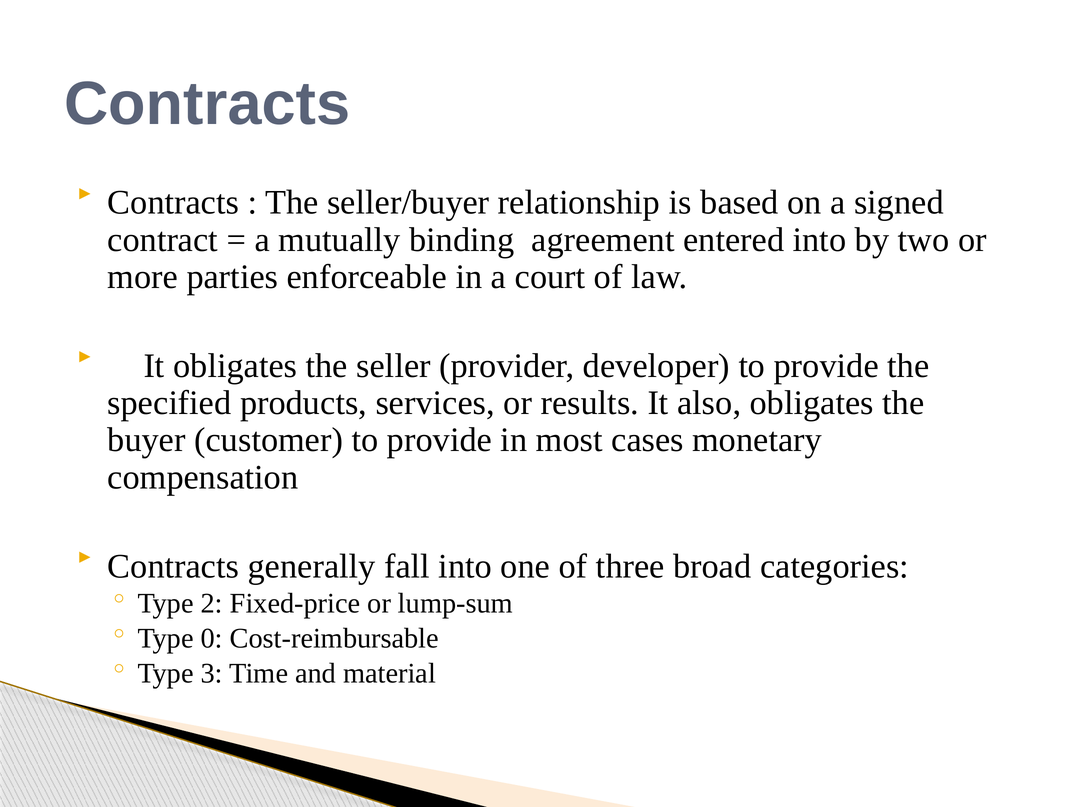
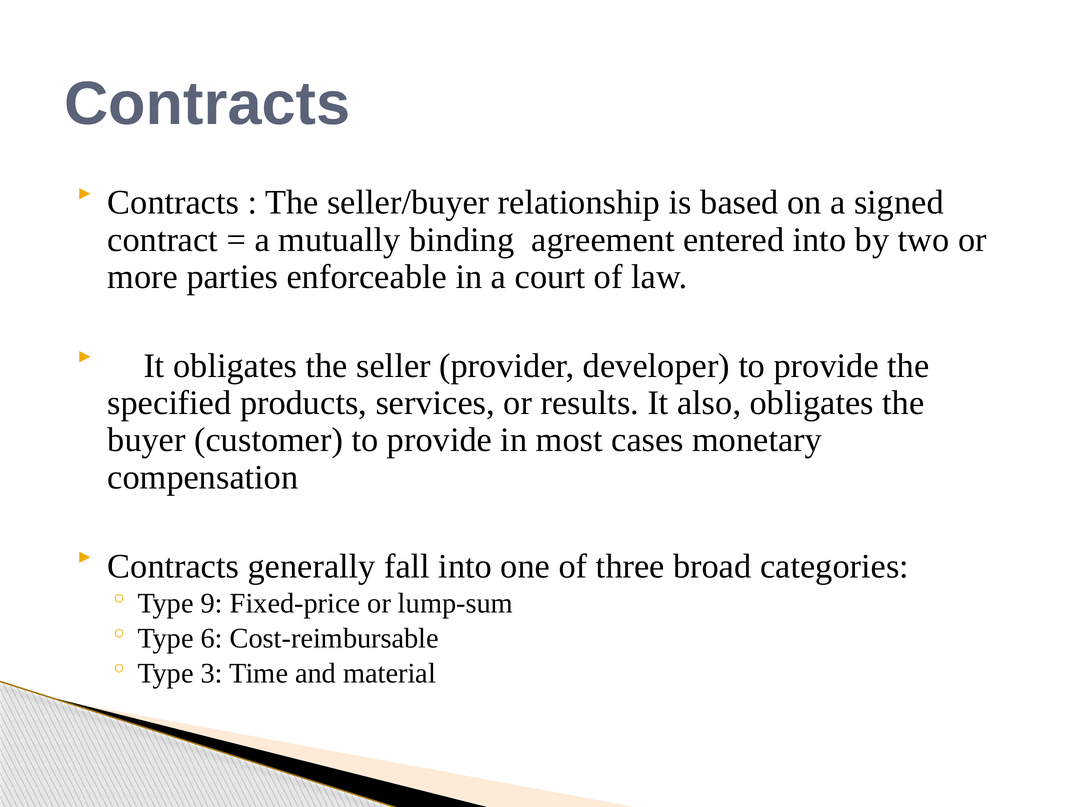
2: 2 -> 9 (212, 604)
0: 0 -> 6 (212, 639)
